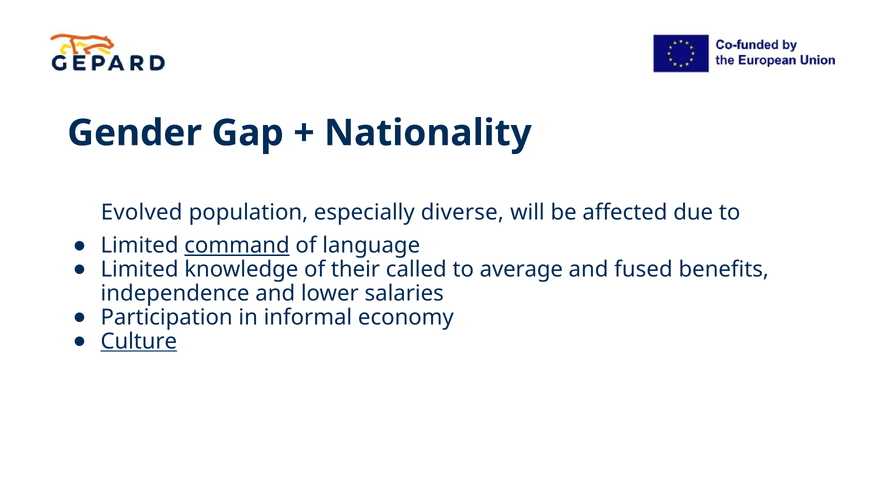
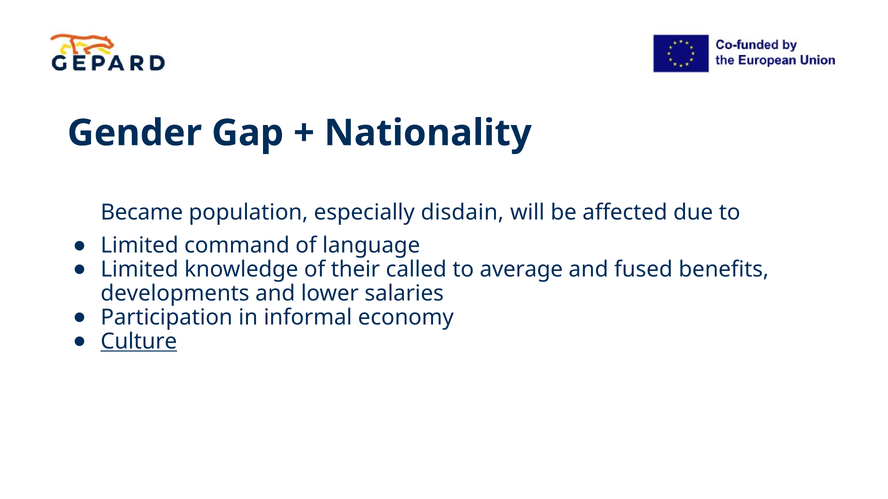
Evolved: Evolved -> Became (142, 213)
diverse: diverse -> disdain (462, 213)
command underline: present -> none (237, 246)
independence: independence -> developments (175, 294)
